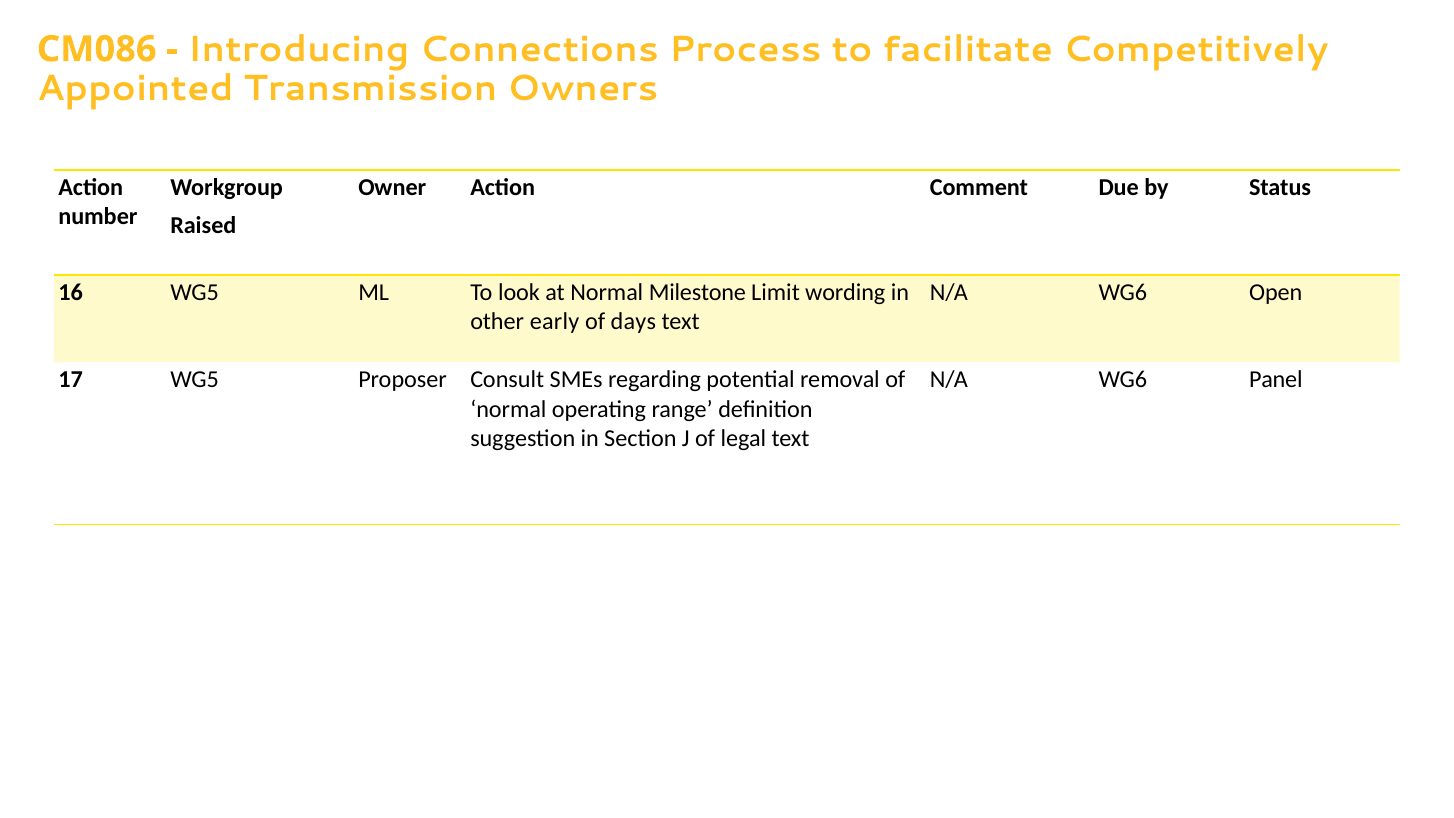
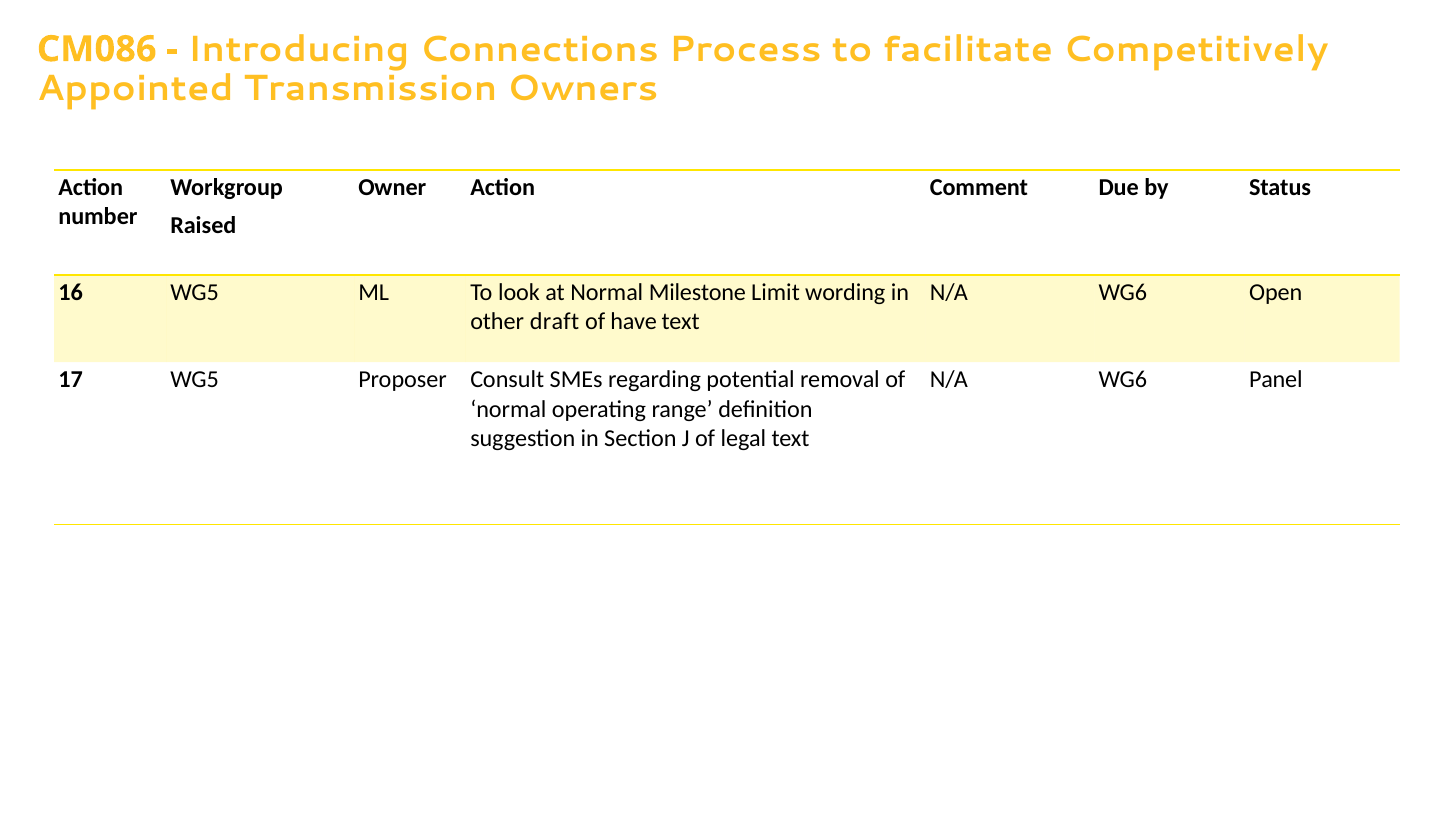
early: early -> draft (555, 322)
days: days -> have (634, 322)
